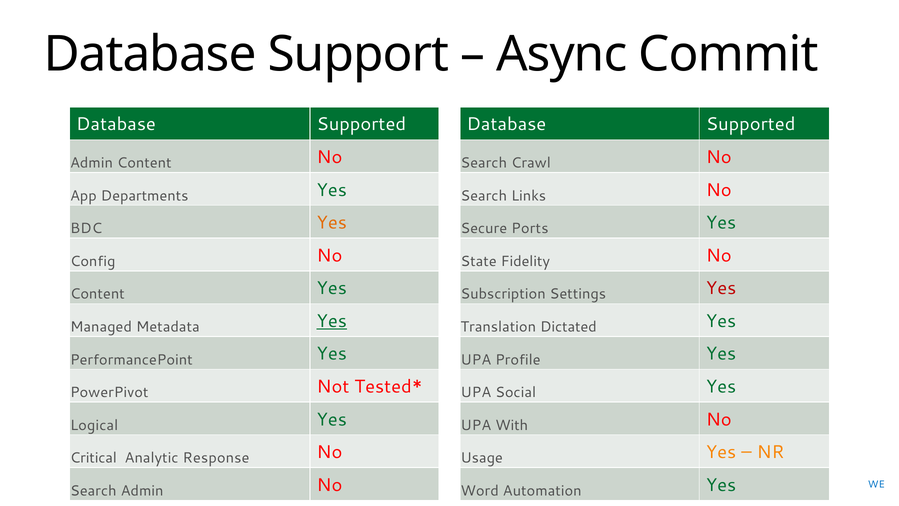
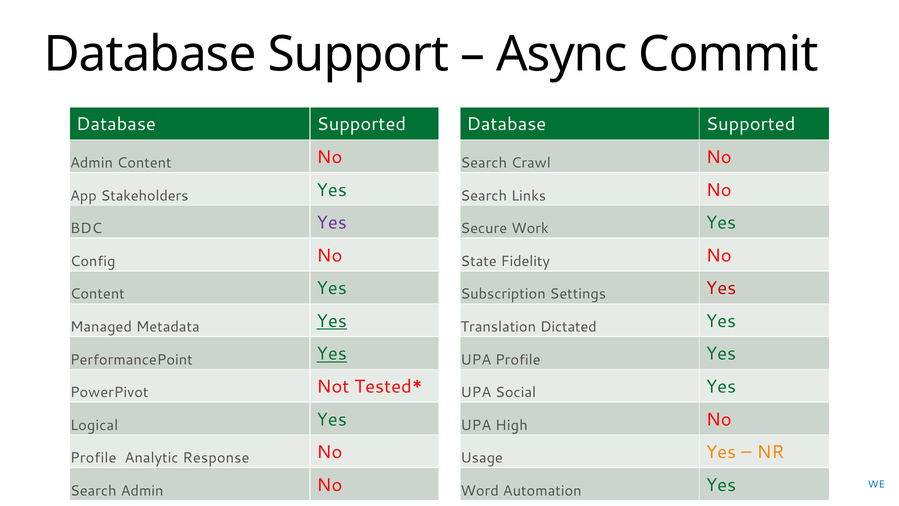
Departments: Departments -> Stakeholders (145, 196)
Yes colour: orange -> purple (332, 223)
Ports: Ports -> Work (530, 228)
Yes underline: none -> present (332, 354)
With: With -> High (512, 425)
Critical: Critical -> Profile (93, 458)
